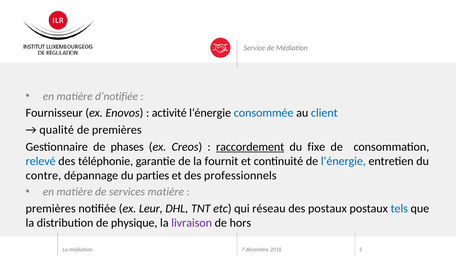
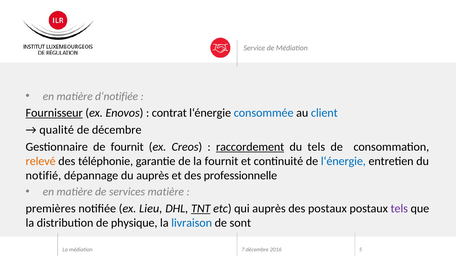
Fournisseur underline: none -> present (54, 113)
activité: activité -> contrat (169, 113)
de premières: premières -> décembre (117, 130)
de phases: phases -> fournit (127, 147)
du fixe: fixe -> tels (316, 147)
relevé colour: blue -> orange (41, 161)
contre: contre -> notifié (43, 176)
du parties: parties -> auprès (153, 176)
professionnels: professionnels -> professionnelle (240, 176)
Leur: Leur -> Lieu (151, 209)
TNT underline: none -> present (201, 209)
qui réseau: réseau -> auprès (269, 209)
tels colour: blue -> purple (399, 209)
livraison colour: purple -> blue (192, 223)
hors: hors -> sont (240, 223)
